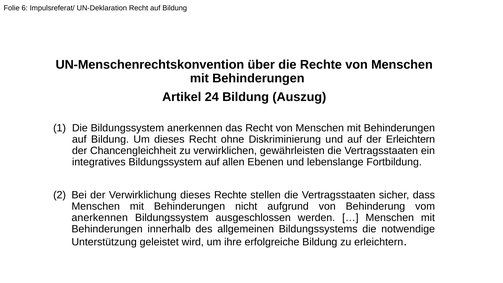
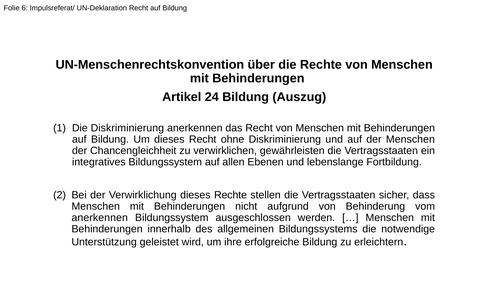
Die Bildungssystem: Bildungssystem -> Diskriminierung (127, 128)
der Erleichtern: Erleichtern -> Menschen (410, 139)
